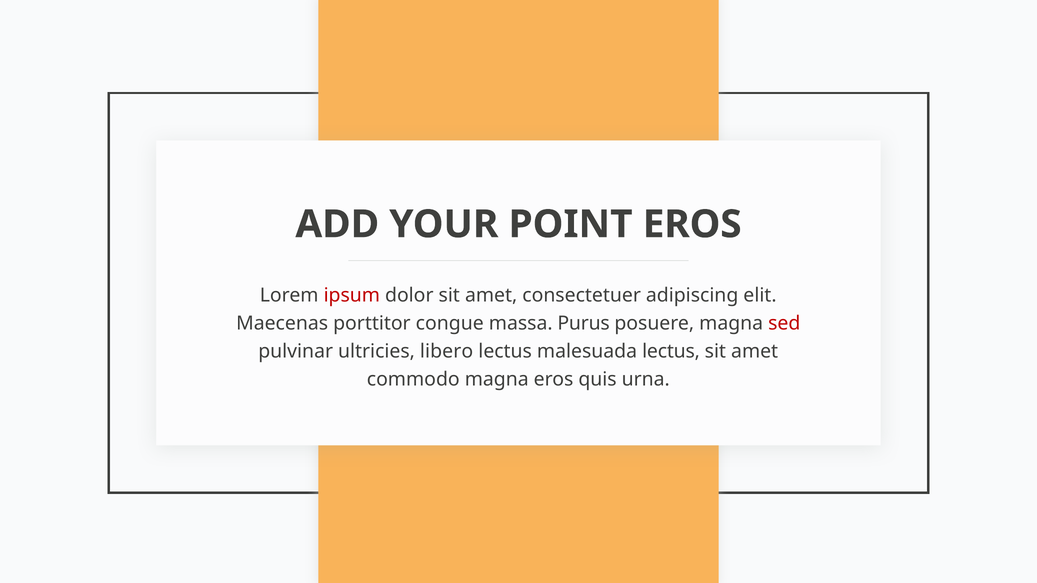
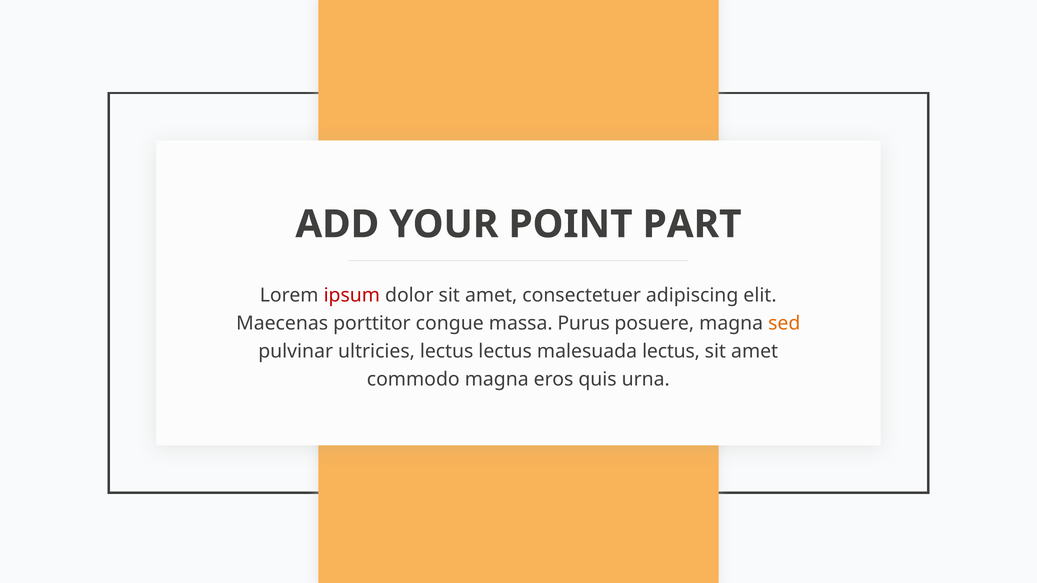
POINT EROS: EROS -> PART (692, 225)
sed colour: red -> orange (784, 323)
ultricies libero: libero -> lectus (447, 351)
